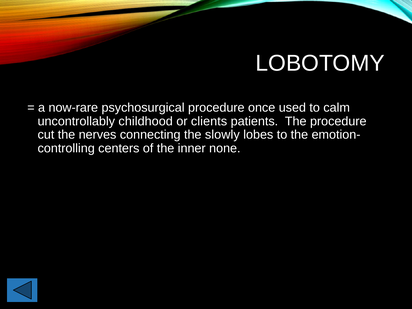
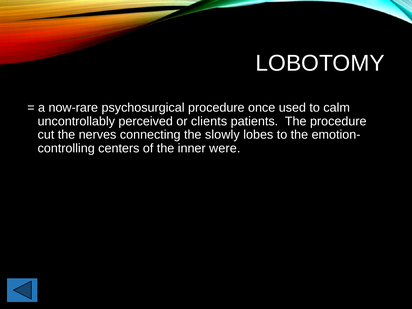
childhood: childhood -> perceived (146, 121)
none: none -> were (225, 148)
